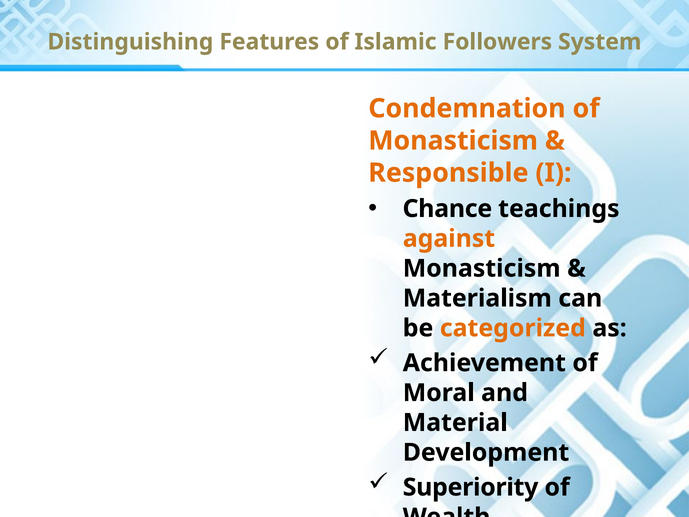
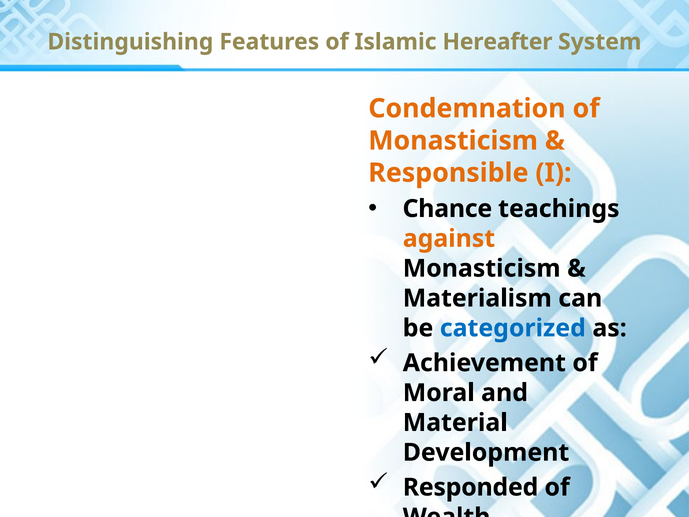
Followers: Followers -> Hereafter (497, 42)
categorized colour: orange -> blue (513, 328)
Superiority: Superiority -> Responded (471, 487)
